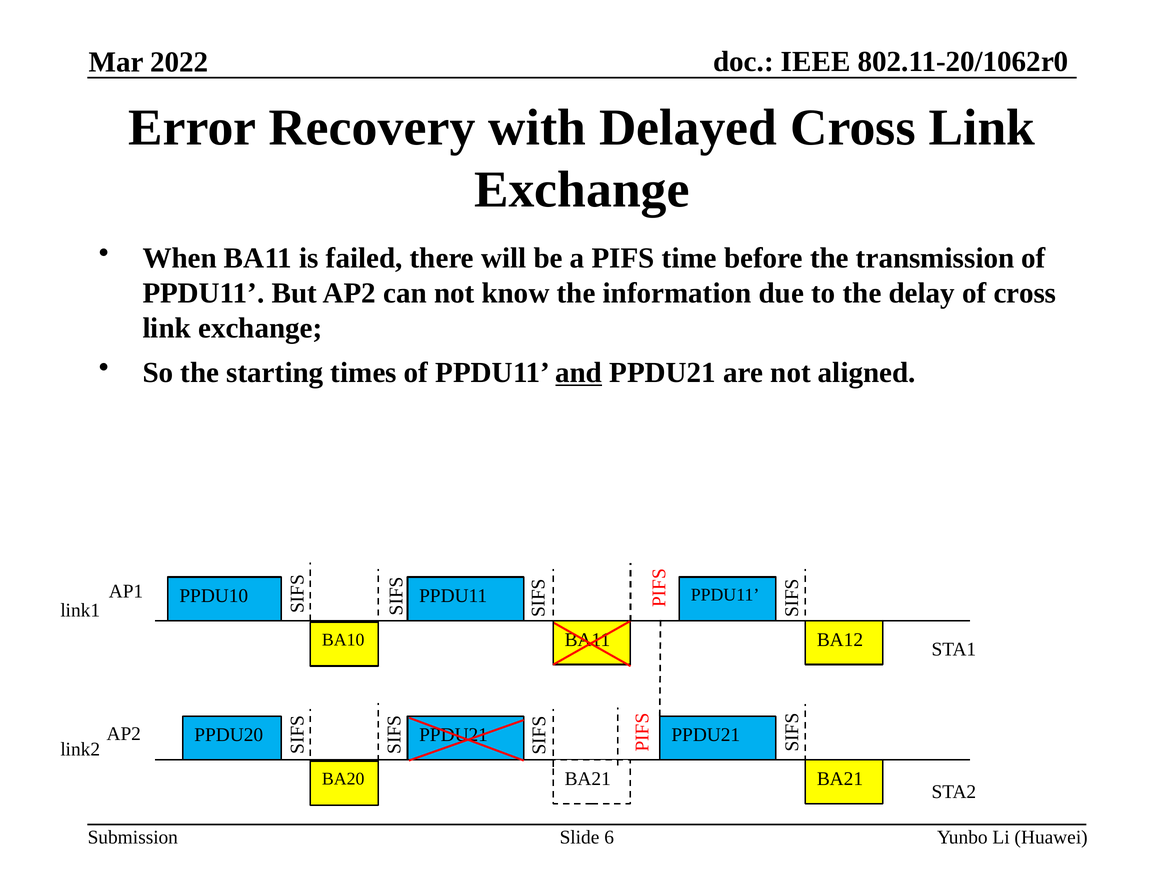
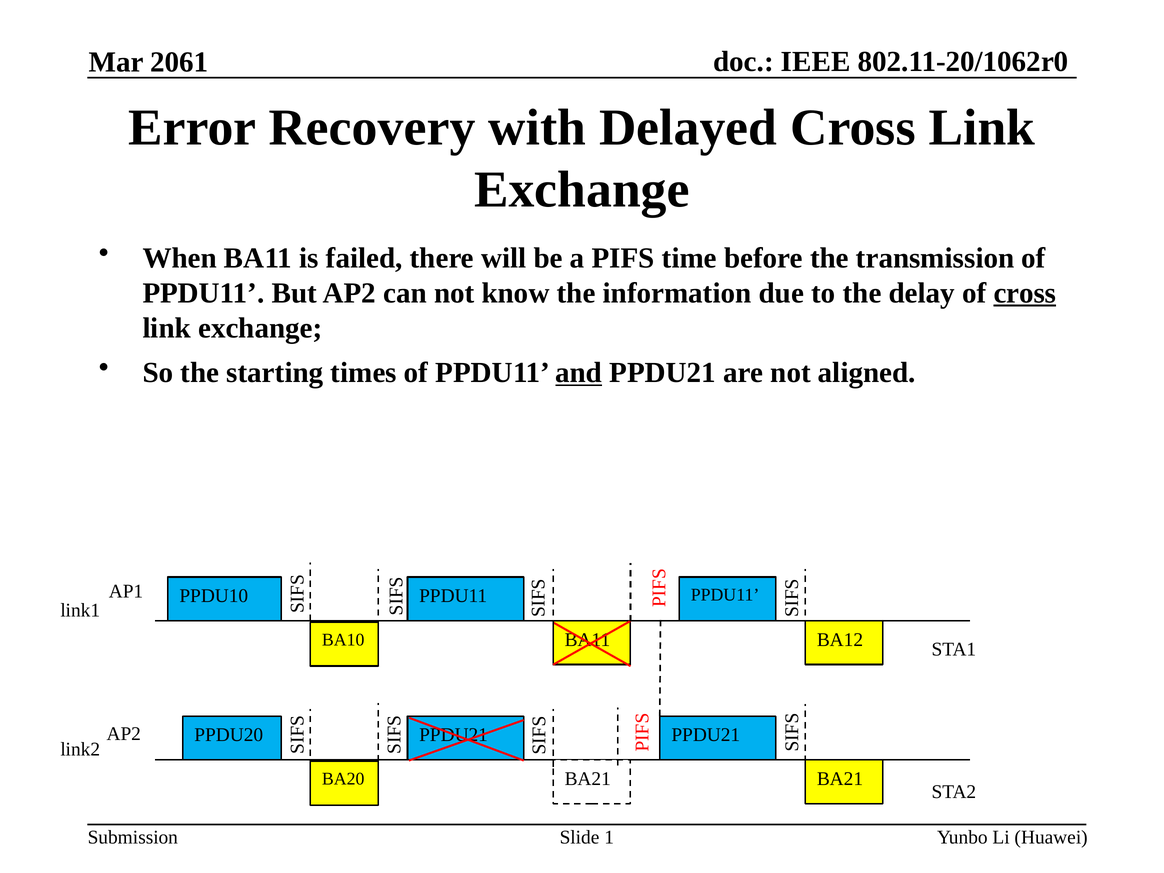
2022: 2022 -> 2061 (179, 62)
cross underline: none -> present (1025, 293)
6: 6 -> 1 (609, 837)
